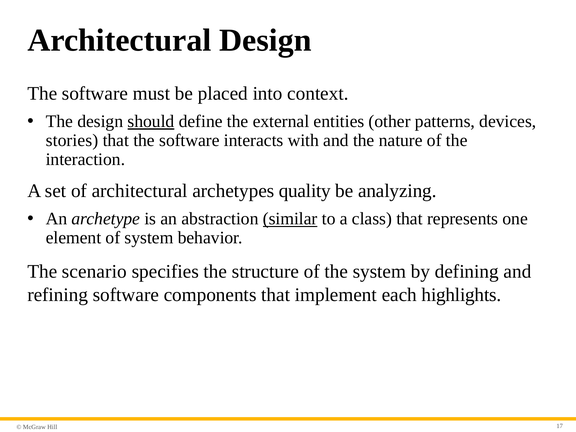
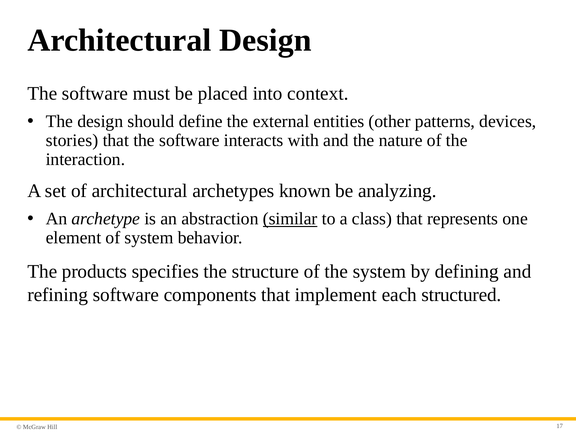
should underline: present -> none (151, 121)
quality: quality -> known (305, 191)
scenario: scenario -> products (94, 272)
highlights: highlights -> structured (461, 295)
